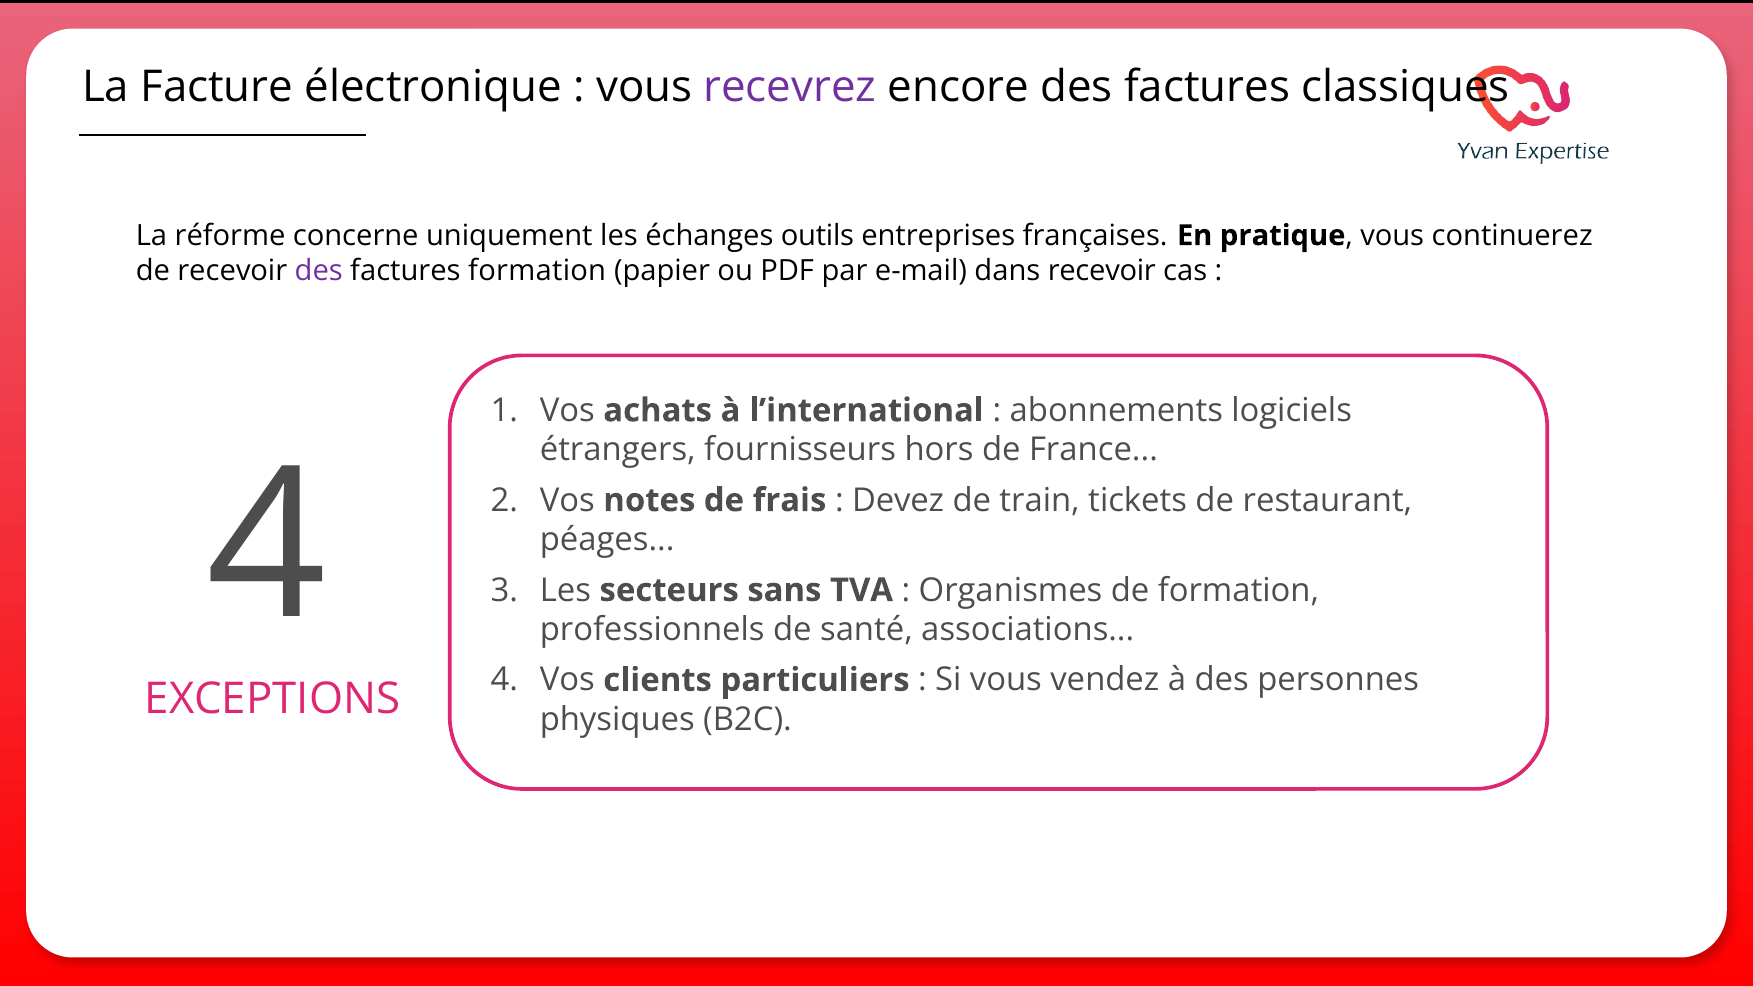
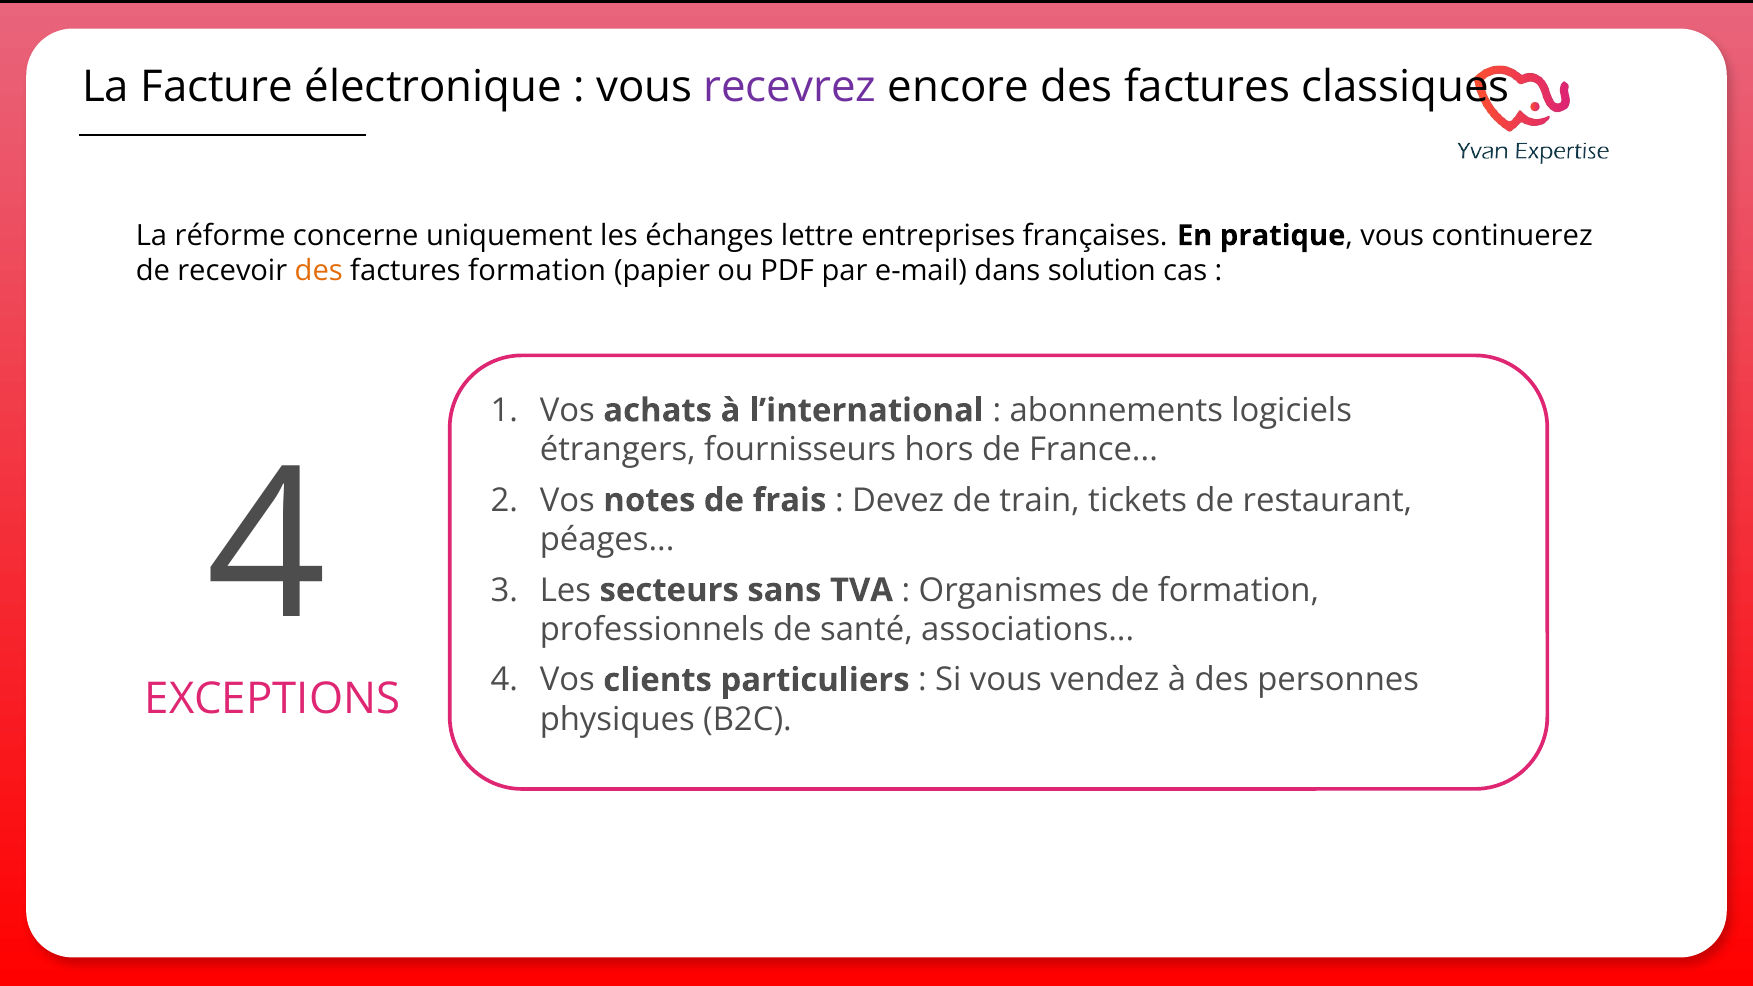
outils: outils -> lettre (817, 236)
des colour: purple -> orange (319, 271)
dans recevoir: recevoir -> solution (1102, 271)
